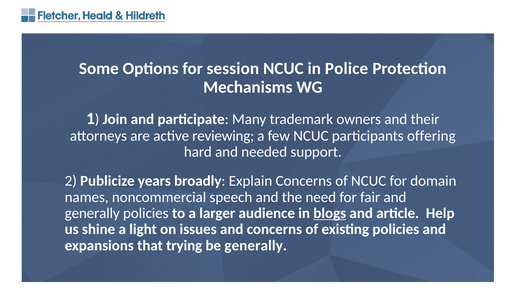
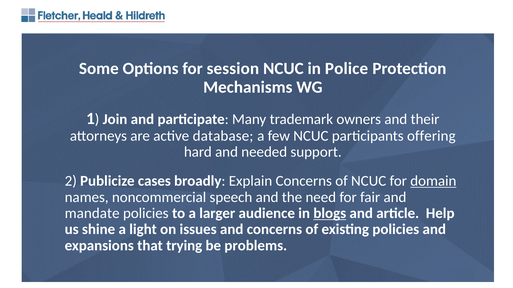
reviewing: reviewing -> database (223, 136)
years: years -> cases (154, 181)
domain underline: none -> present (433, 181)
generally: generally -> mandate (92, 214)
be generally: generally -> problems (256, 246)
